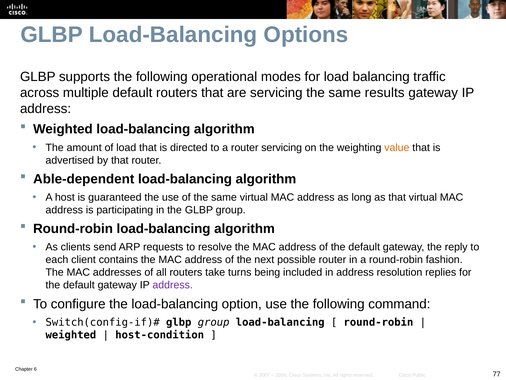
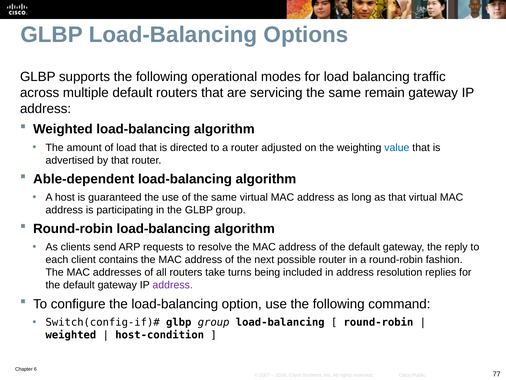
results: results -> remain (385, 93)
router servicing: servicing -> adjusted (282, 147)
value colour: orange -> blue (397, 147)
